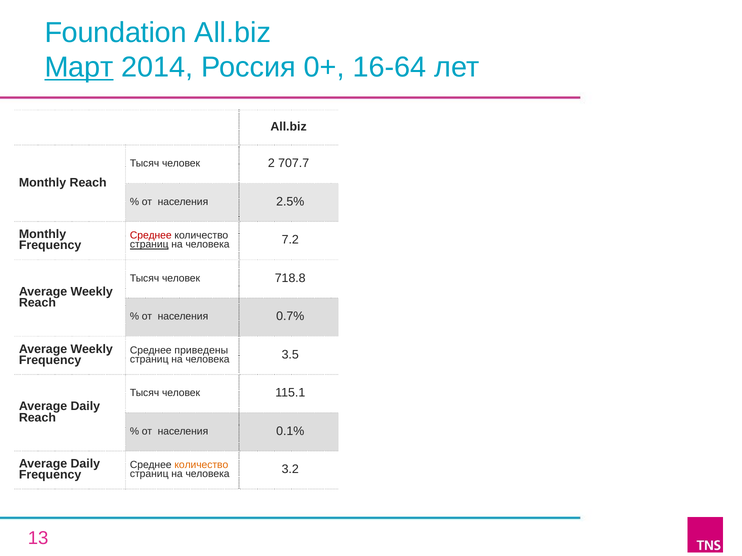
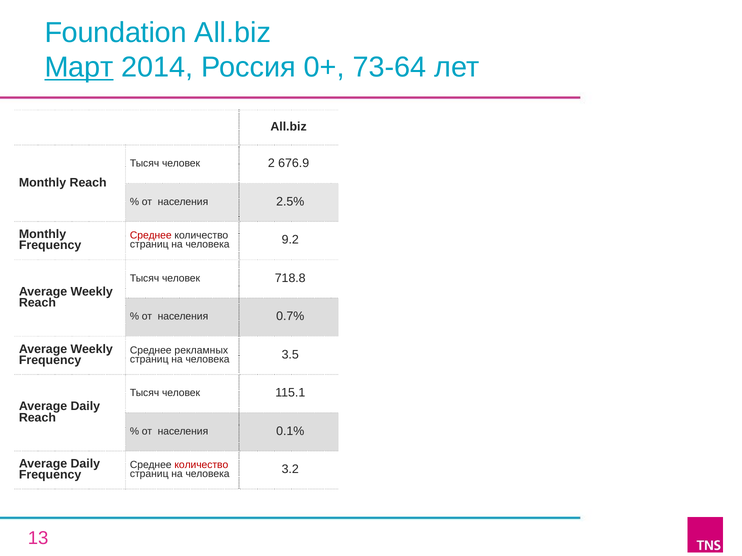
16-64: 16-64 -> 73-64 (389, 68)
707.7: 707.7 -> 676.9 (294, 164)
страниц underline: present -> none (149, 245)
7.2: 7.2 -> 9.2 (290, 240)
приведены: приведены -> рекламных (201, 350)
количество colour: orange -> red (201, 465)
